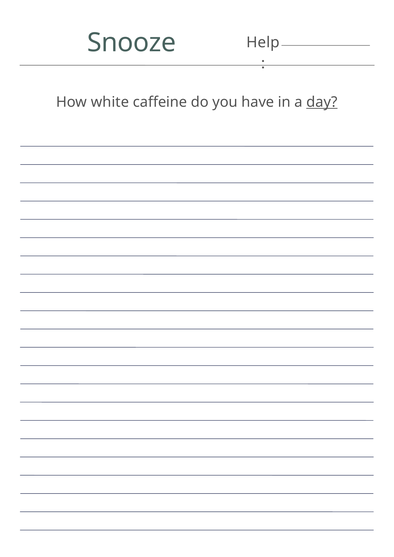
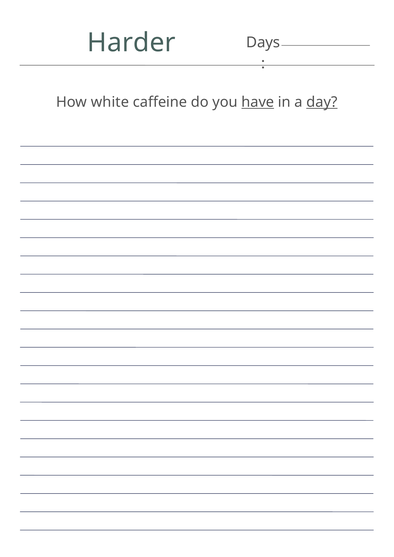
Snooze: Snooze -> Harder (131, 43)
Help: Help -> Days (263, 43)
have underline: none -> present (258, 102)
